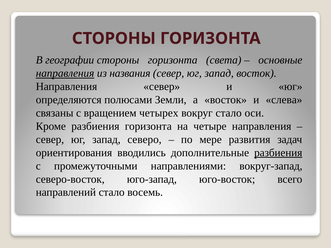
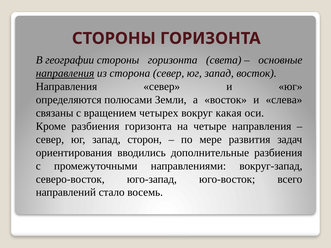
названия: названия -> сторона (130, 73)
вокруг стало: стало -> какая (229, 113)
северо: северо -> сторон (145, 140)
разбиения underline: present -> none (278, 153)
